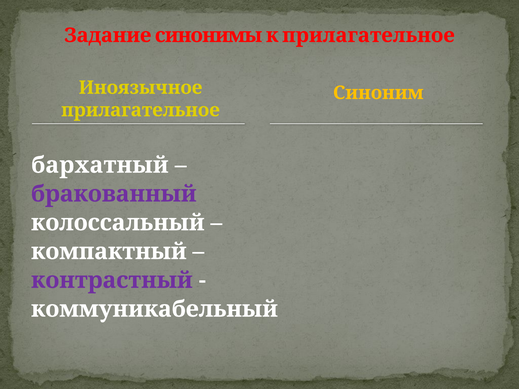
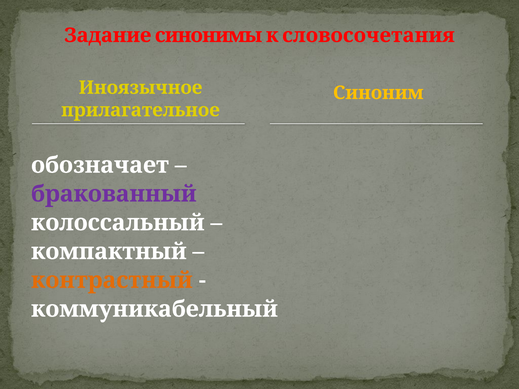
к прилагательное: прилагательное -> словосочетания (368, 35)
бархатный: бархатный -> обозначает (100, 165)
контрастный colour: purple -> orange (112, 280)
